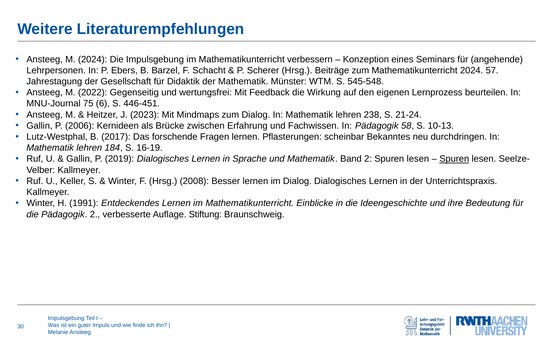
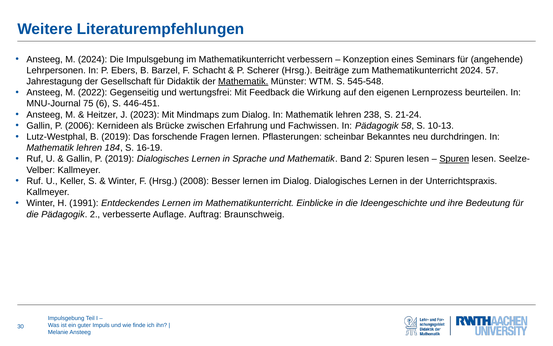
Mathematik underline: none -> present (243, 81)
B 2017: 2017 -> 2019 (116, 137)
Stiftung: Stiftung -> Auftrag (205, 214)
